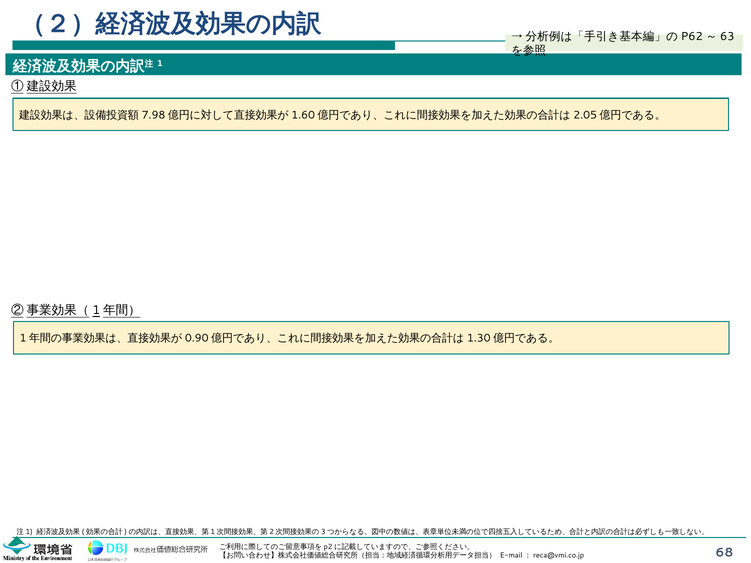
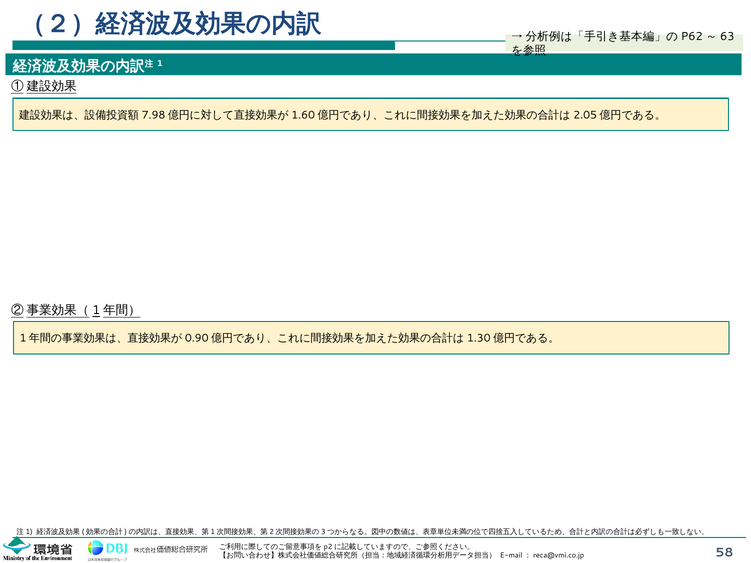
68: 68 -> 58 (724, 553)
